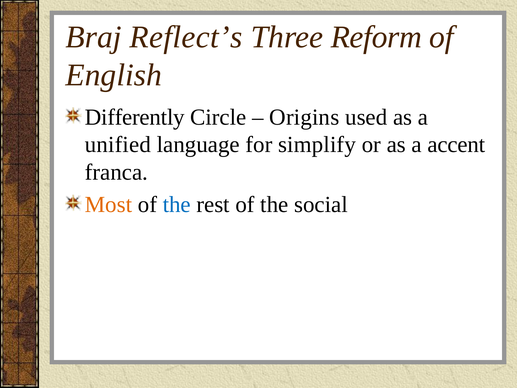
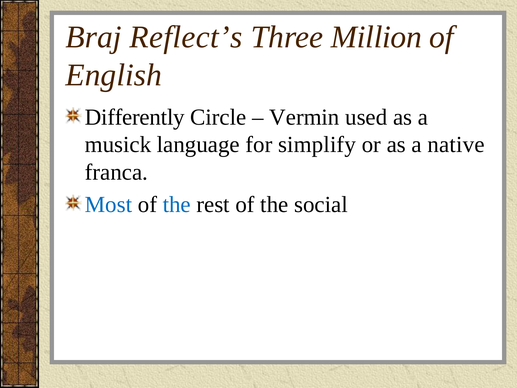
Reform: Reform -> Million (376, 37)
Origins: Origins -> Vermin (304, 117)
unified: unified -> musick (118, 145)
accent: accent -> native (456, 145)
Most colour: orange -> blue (108, 204)
